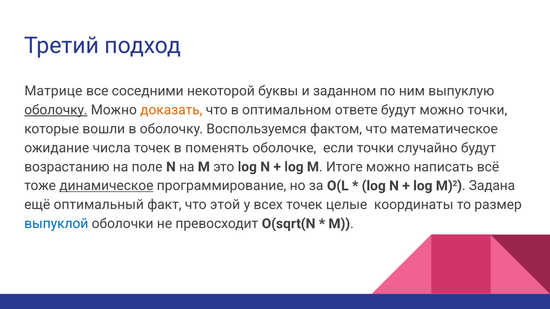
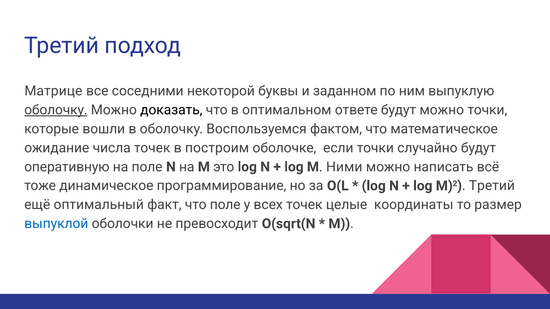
доказать colour: orange -> black (171, 110)
поменять: поменять -> построим (217, 148)
возрастанию: возрастанию -> оперативную (67, 167)
Итоге: Итоге -> Ними (344, 167)
динамическое underline: present -> none (106, 186)
M)2 Задана: Задана -> Третий (492, 186)
что этой: этой -> поле (225, 205)
